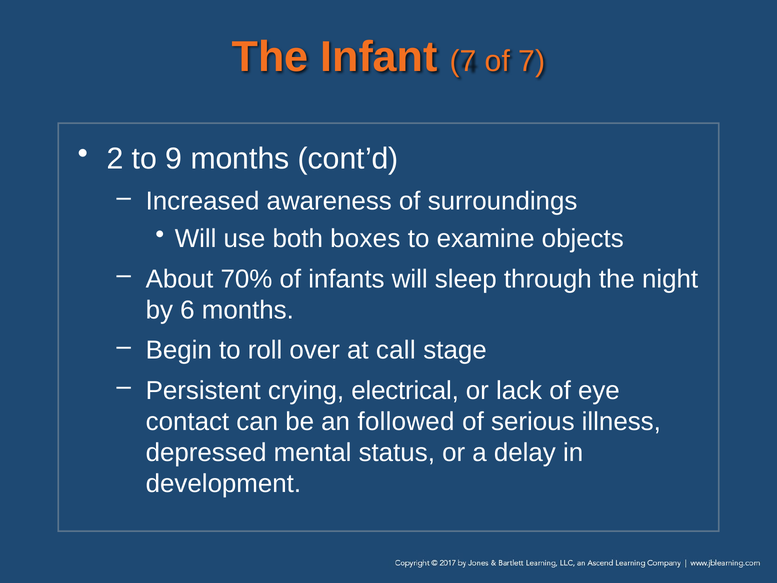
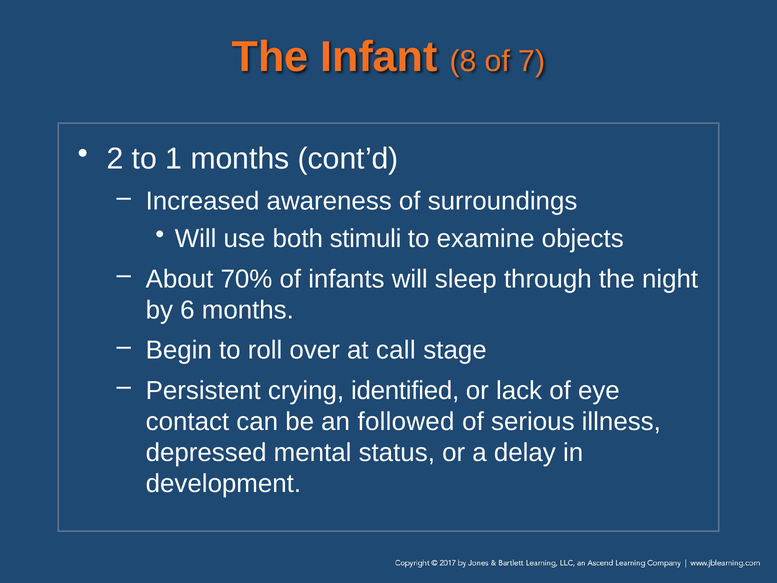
Infant 7: 7 -> 8 (463, 61)
9: 9 -> 1 (174, 159)
boxes: boxes -> stimuli (366, 239)
electrical: electrical -> identified (405, 390)
